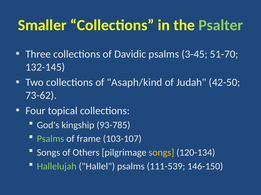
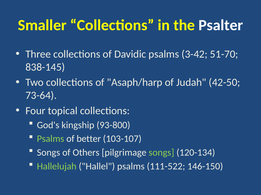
Psalter colour: light green -> white (221, 25)
3-45: 3-45 -> 3-42 (195, 54)
132-145: 132-145 -> 838-145 (45, 67)
Asaph/kind: Asaph/kind -> Asaph/harp (135, 83)
73-62: 73-62 -> 73-64 (41, 96)
93-785: 93-785 -> 93-800 (113, 125)
frame: frame -> better (89, 139)
songs colour: yellow -> light green (161, 153)
111-539: 111-539 -> 111-522 (166, 167)
